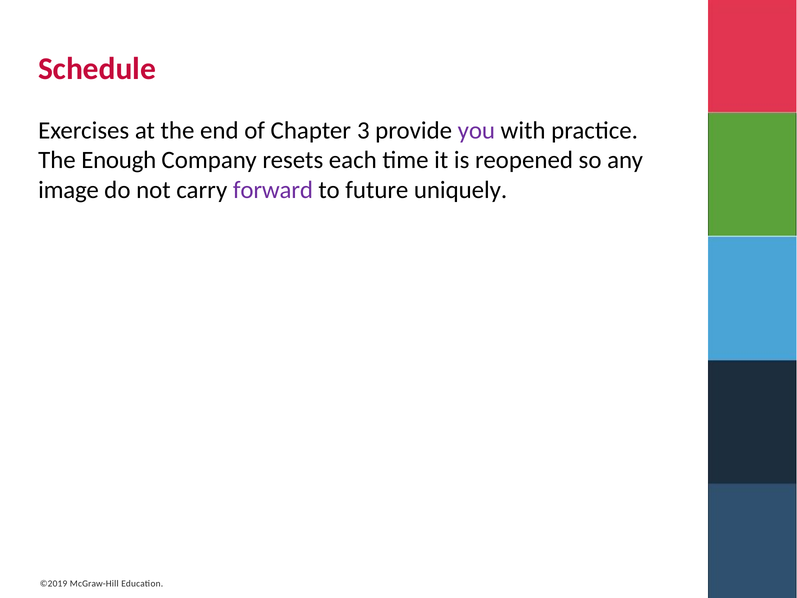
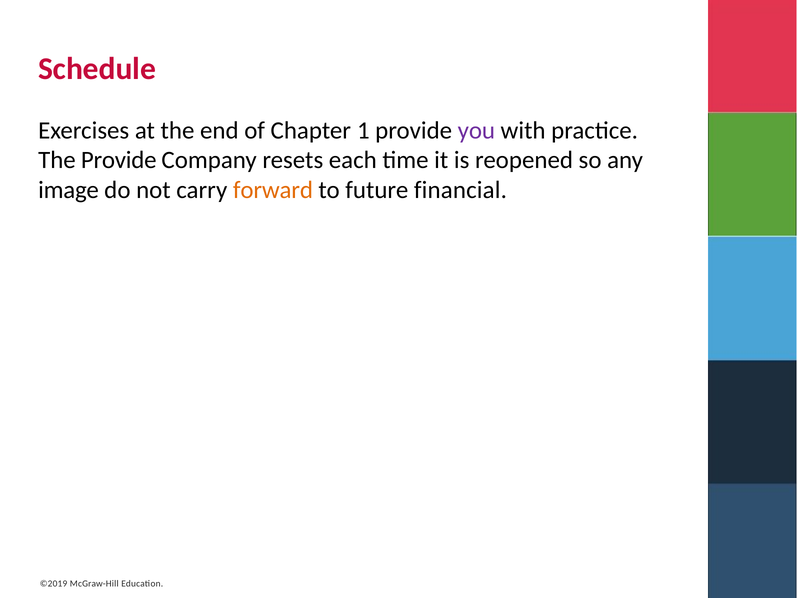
3: 3 -> 1 (363, 130)
The Enough: Enough -> Provide (119, 160)
forward colour: purple -> orange (273, 190)
uniquely: uniquely -> financial (460, 190)
